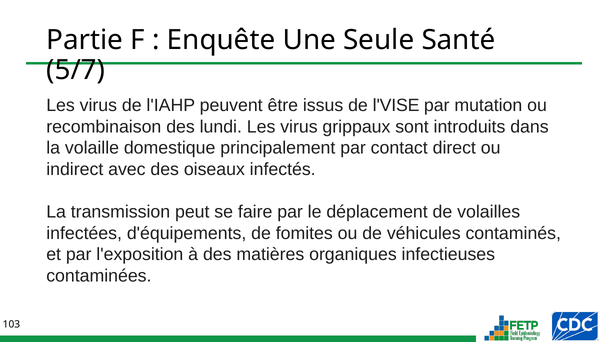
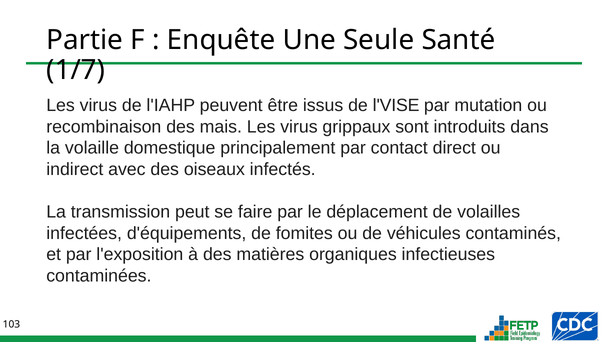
5/7: 5/7 -> 1/7 (76, 70)
lundi: lundi -> mais (221, 127)
